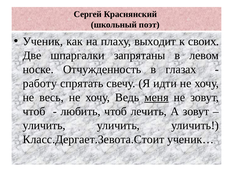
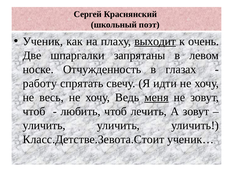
выходит underline: none -> present (155, 41)
своих: своих -> очень (204, 41)
Класс.Дергает.Зевота.Стоит: Класс.Дергает.Зевота.Стоит -> Класс.Детстве.Зевота.Стоит (94, 139)
